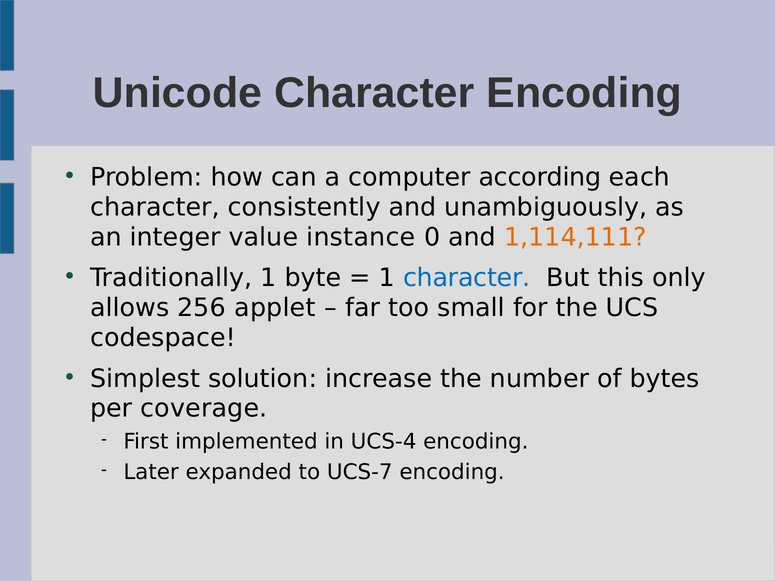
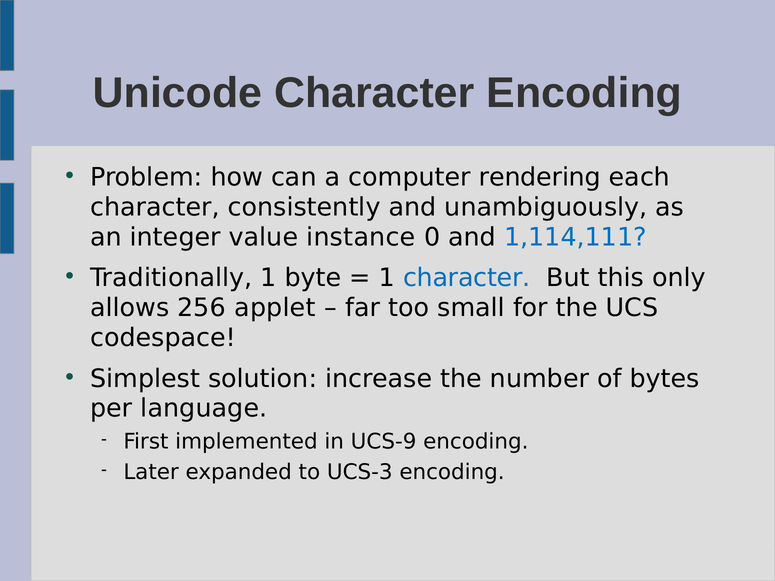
according: according -> rendering (540, 178)
1,114,111 colour: orange -> blue (575, 237)
coverage: coverage -> language (204, 409)
UCS-4: UCS-4 -> UCS-9 (384, 442)
UCS-7: UCS-7 -> UCS-3 (360, 473)
